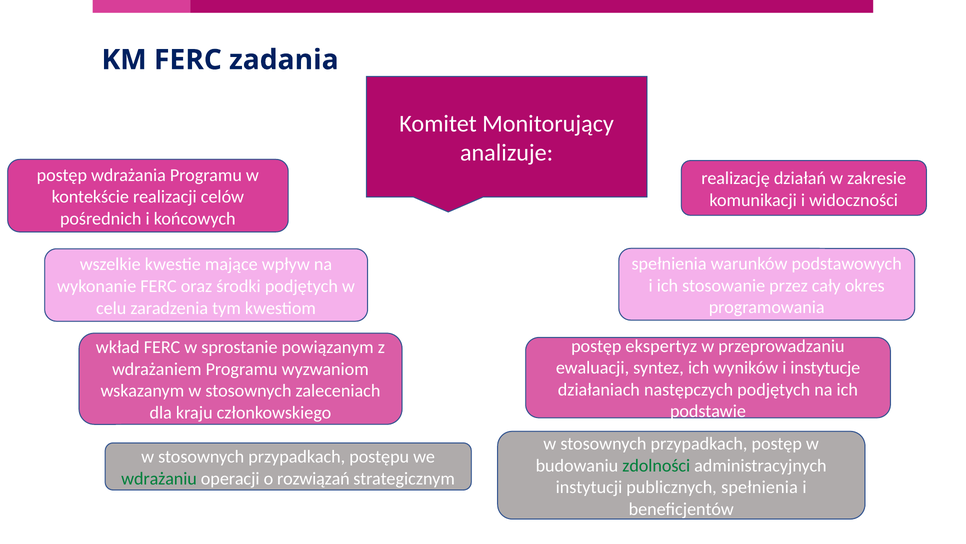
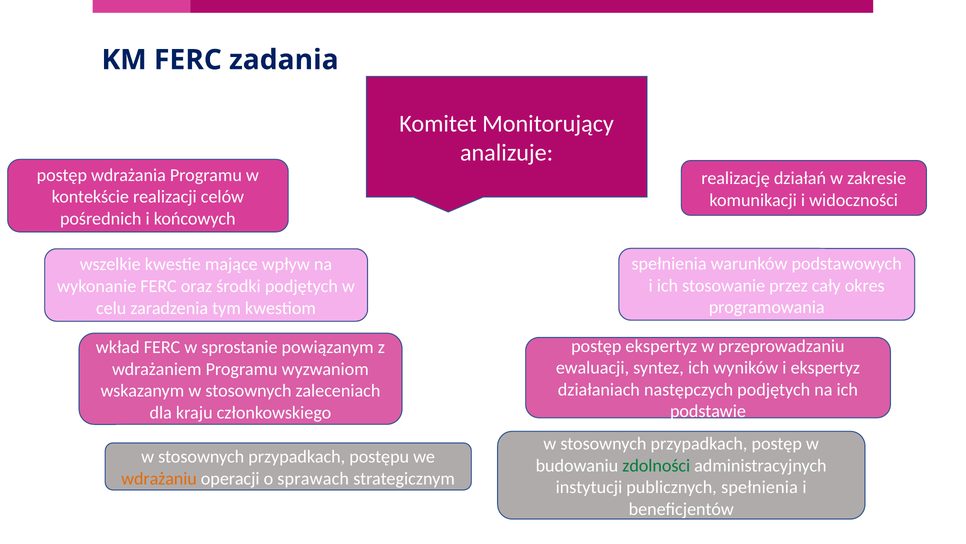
i instytucje: instytucje -> ekspertyz (825, 368)
wdrażaniu colour: green -> orange (159, 478)
rozwiązań: rozwiązań -> sprawach (313, 478)
